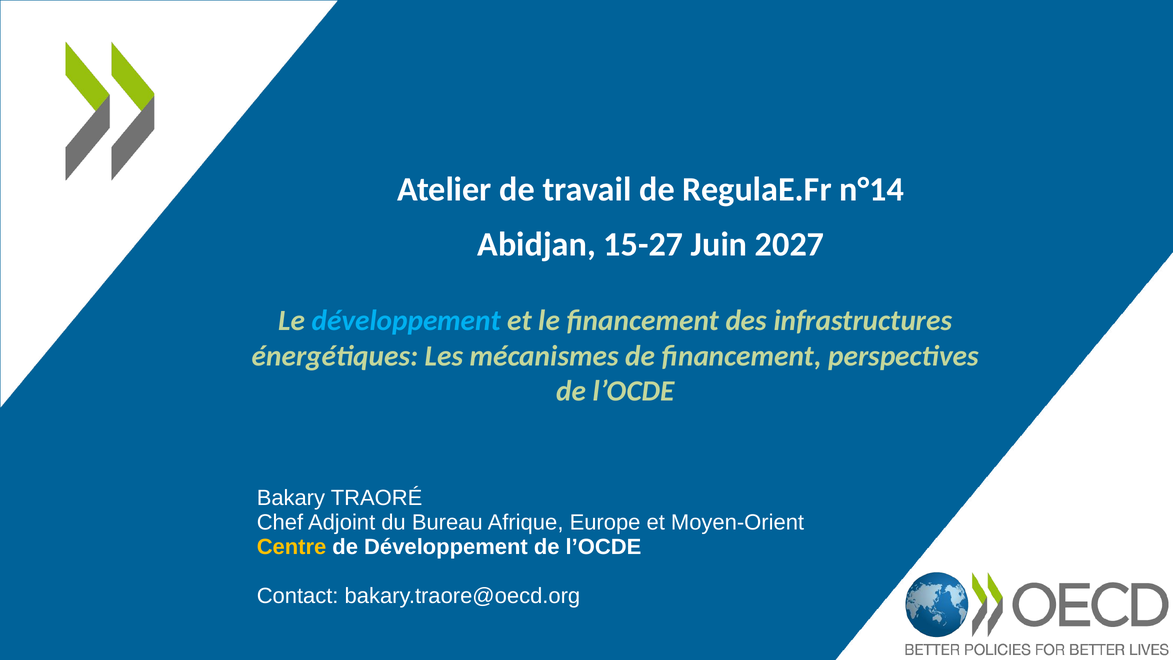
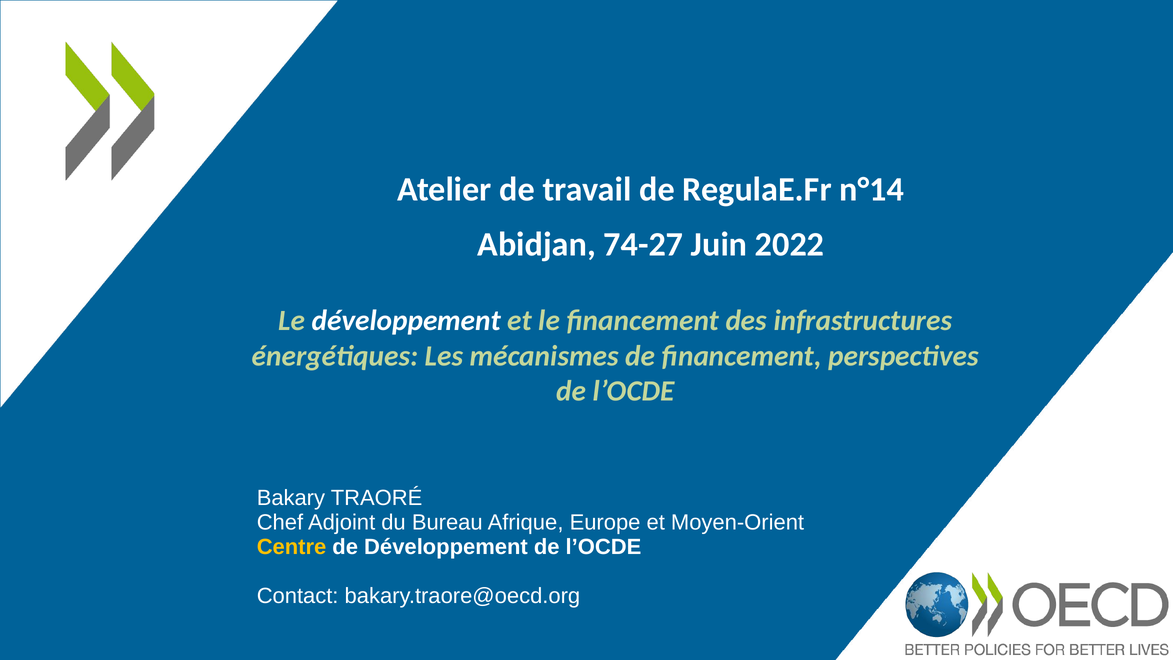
15-27: 15-27 -> 74-27 (643, 244)
2027: 2027 -> 2022 (790, 244)
développement colour: light blue -> white (406, 321)
